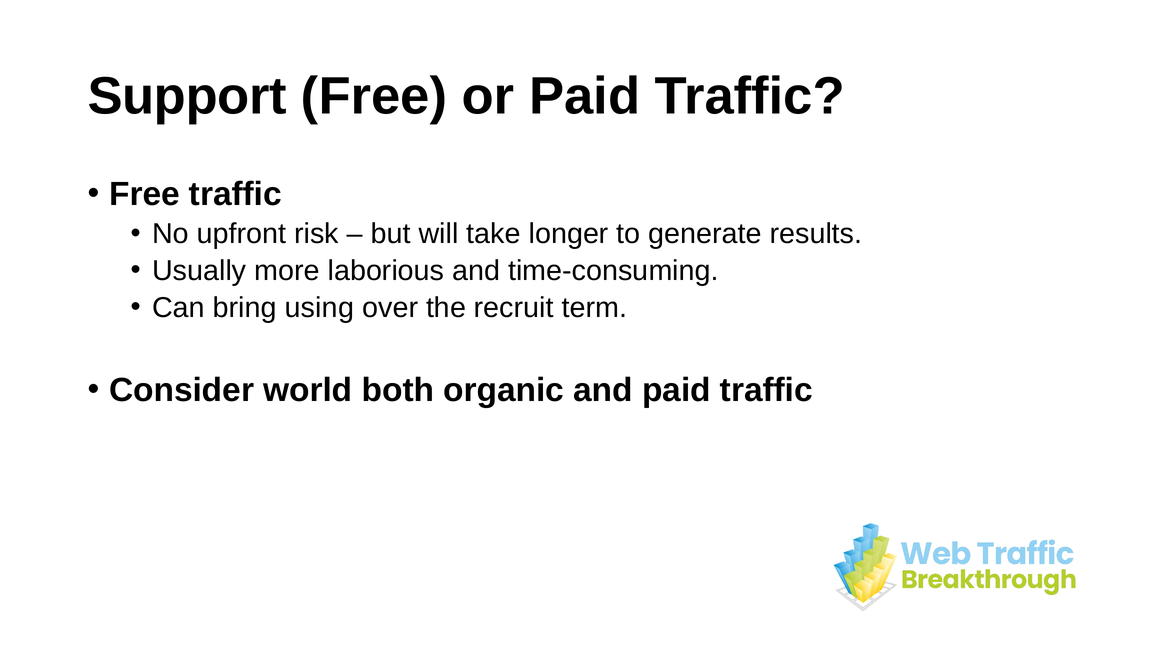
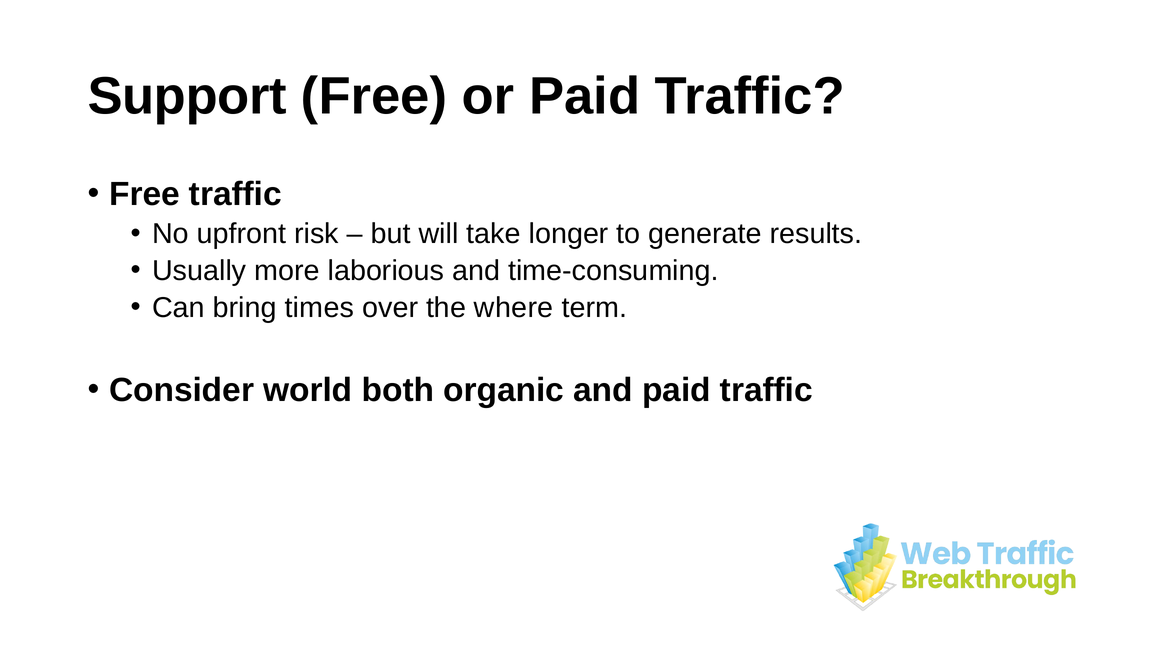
using: using -> times (319, 308)
recruit: recruit -> where (514, 308)
